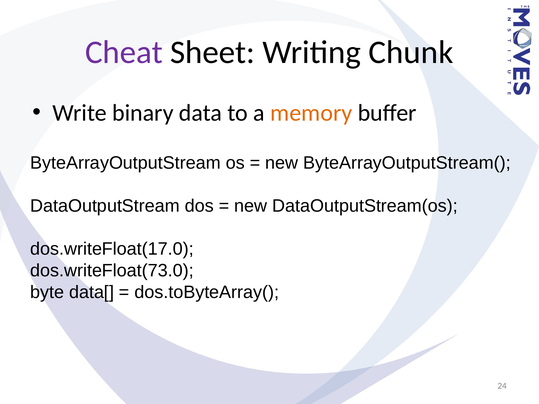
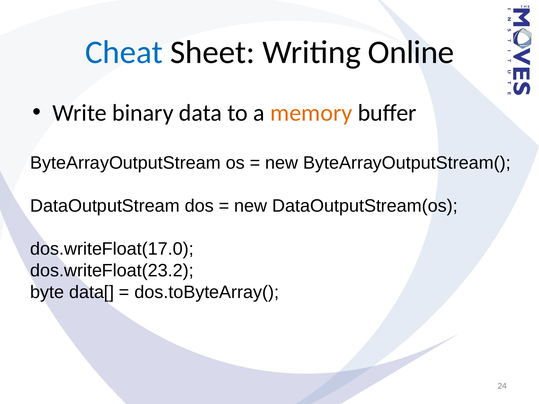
Cheat colour: purple -> blue (124, 52)
Chunk: Chunk -> Online (411, 52)
dos.writeFloat(73.0: dos.writeFloat(73.0 -> dos.writeFloat(23.2 (112, 271)
